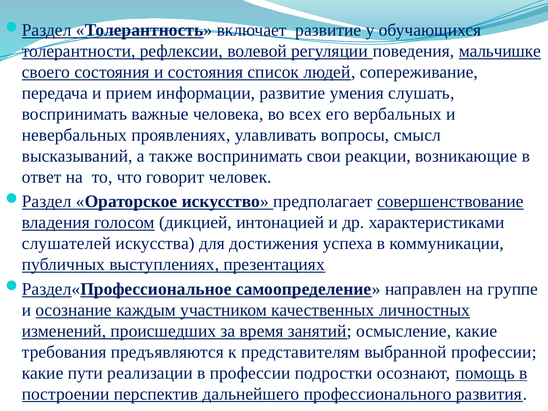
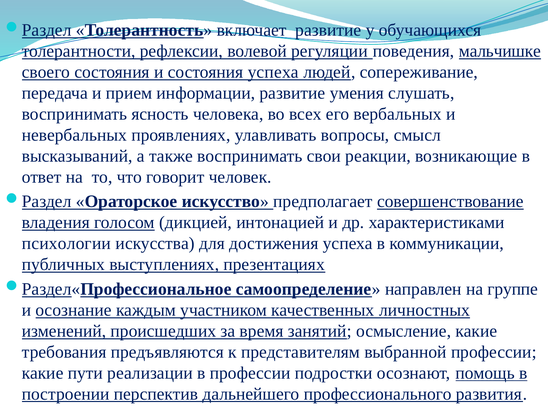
состояния список: список -> успеха (273, 72)
важные: важные -> ясность (160, 114)
слушателей: слушателей -> психологии (66, 243)
